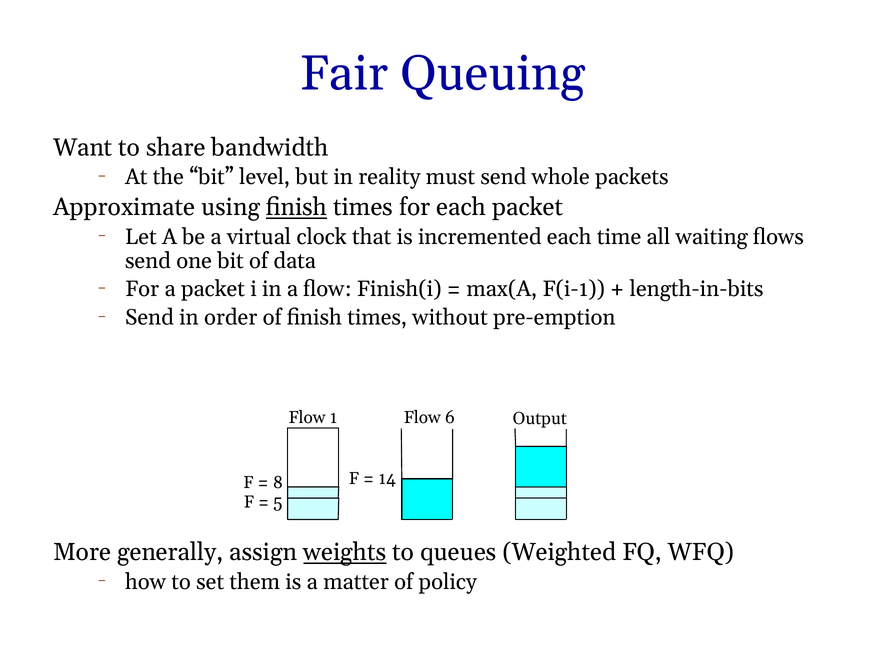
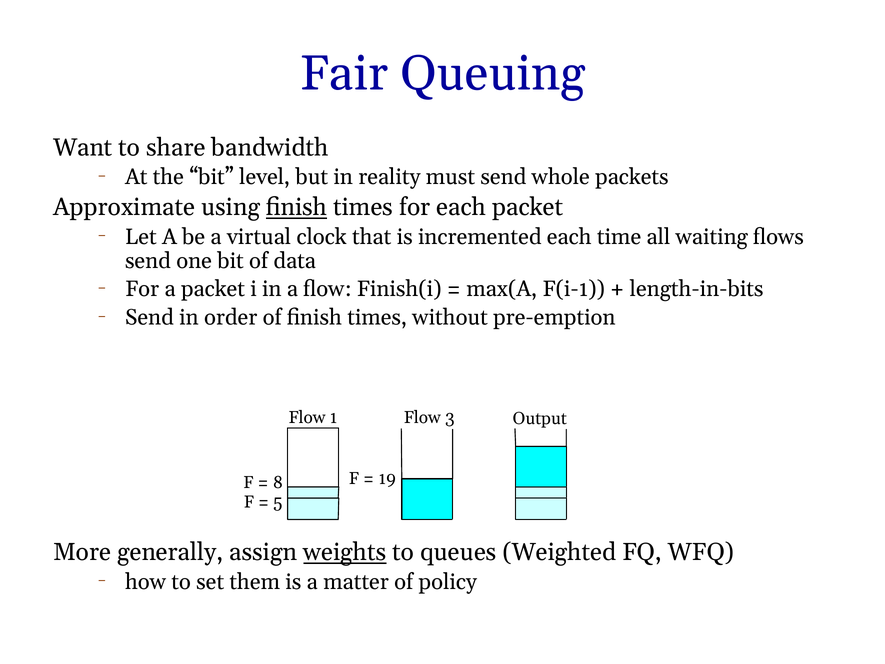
6: 6 -> 3 (450, 417)
14: 14 -> 19 (387, 479)
